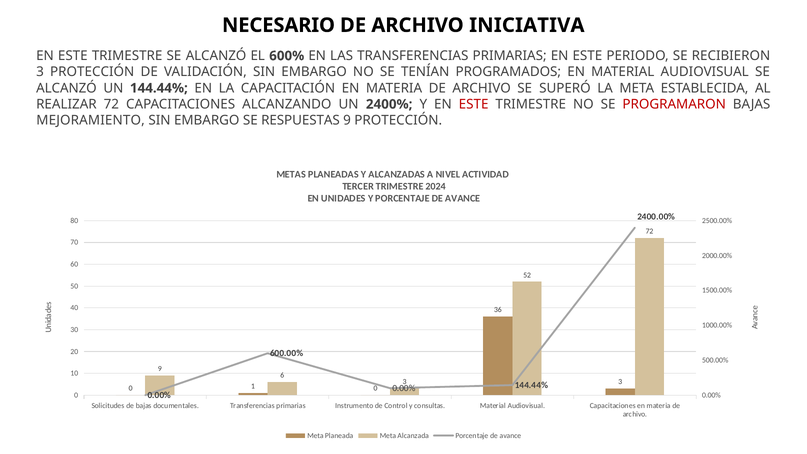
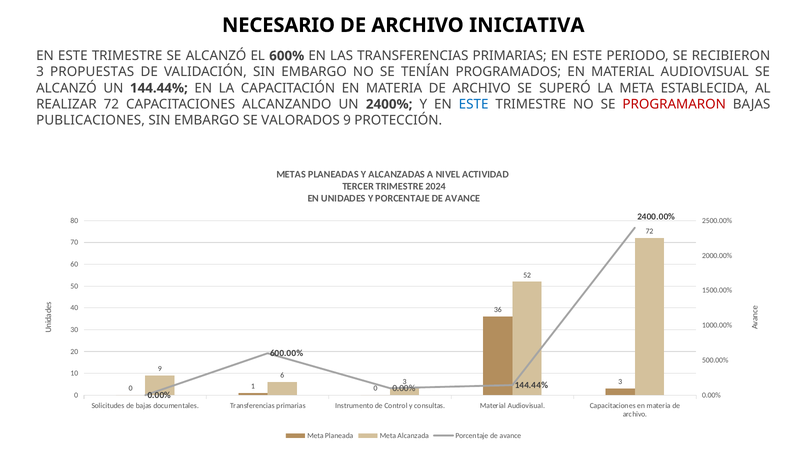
3 PROTECCIÓN: PROTECCIÓN -> PROPUESTAS (92, 72)
ESTE colour: red -> blue (474, 104)
MEJORAMIENTO: MEJORAMIENTO -> PUBLICACIONES (91, 120)
RESPUESTAS: RESPUESTAS -> VALORADOS (300, 120)
